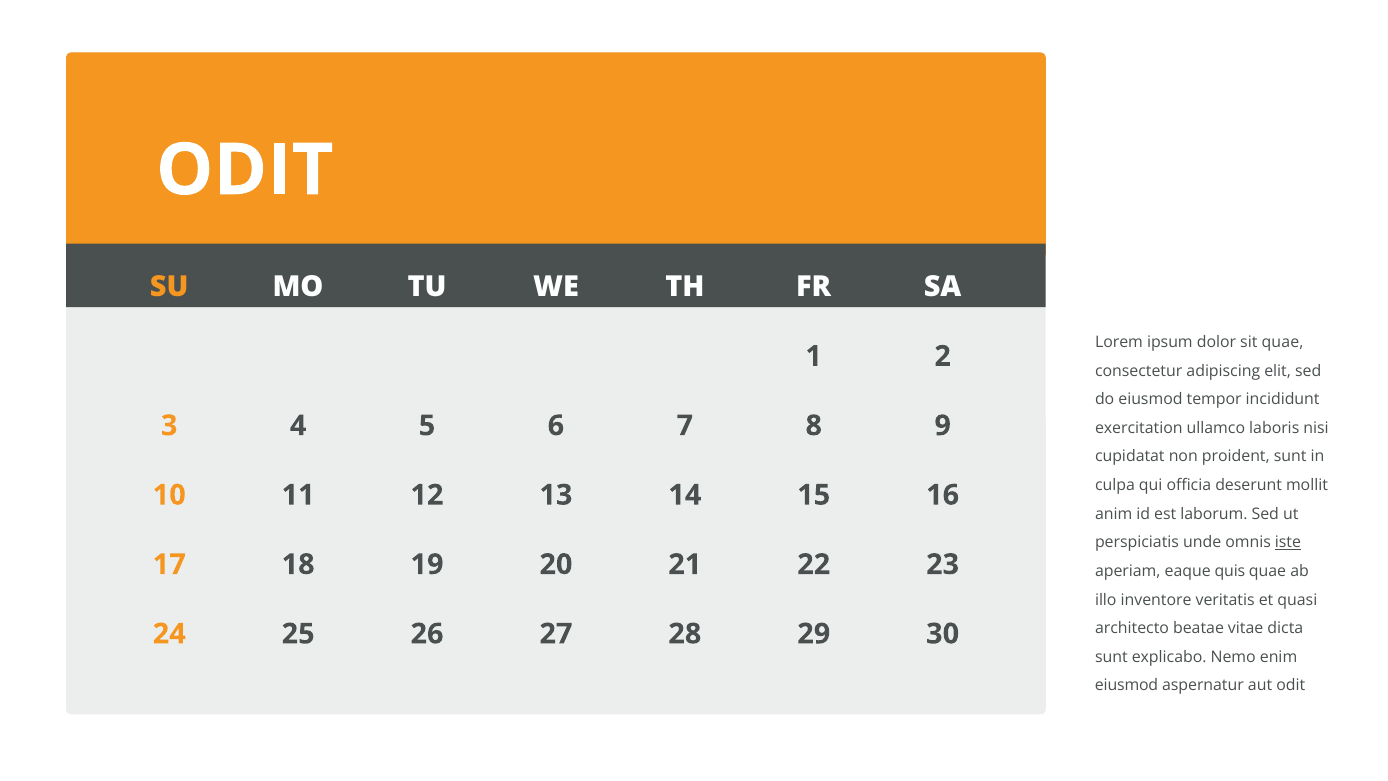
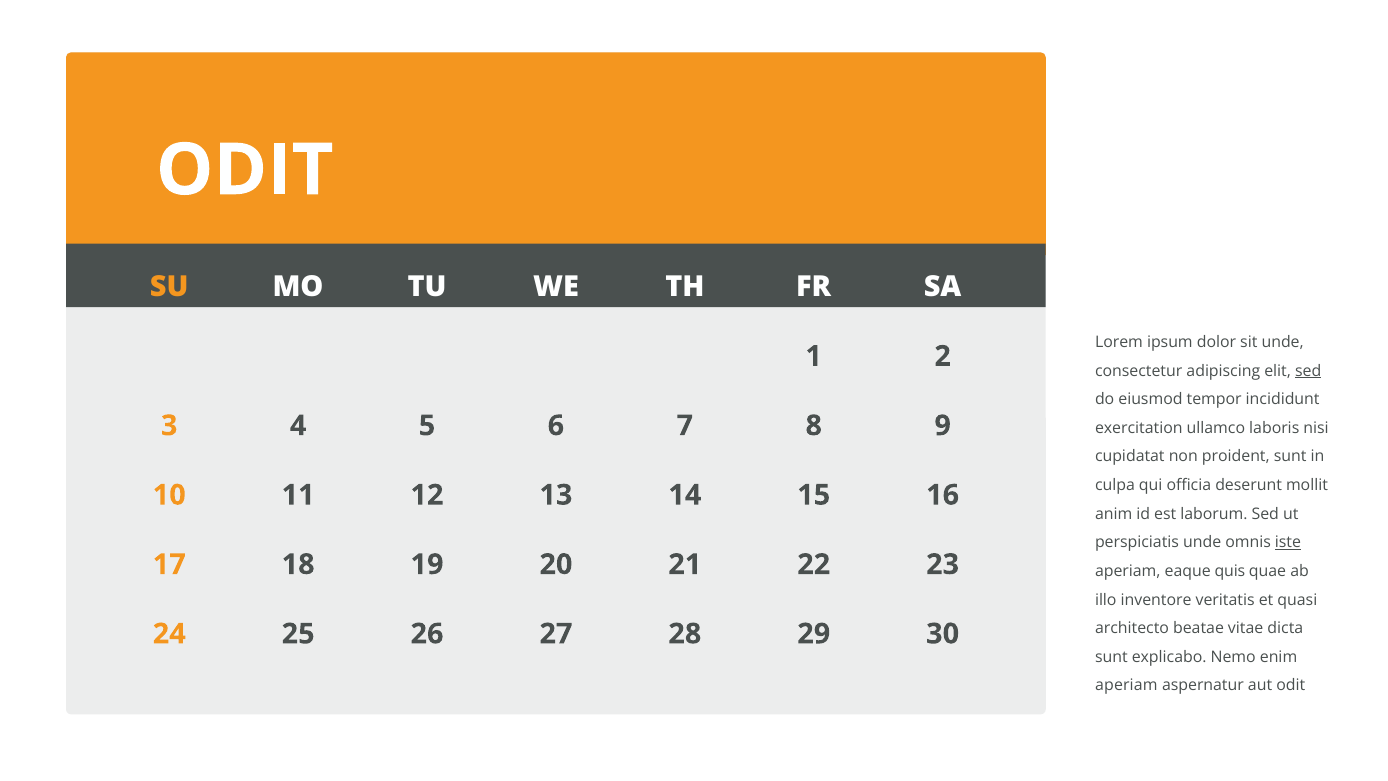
sit quae: quae -> unde (1283, 342)
sed underline: none -> present (1308, 371)
eiusmod: eiusmod -> aperiam (1126, 685)
